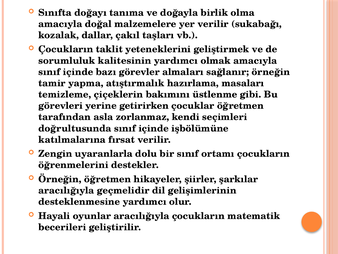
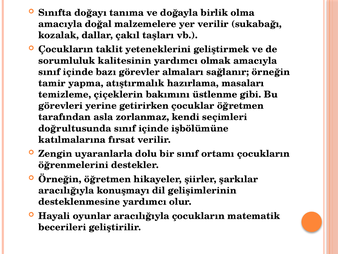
geçmelidir: geçmelidir -> konuşmayı (123, 190)
